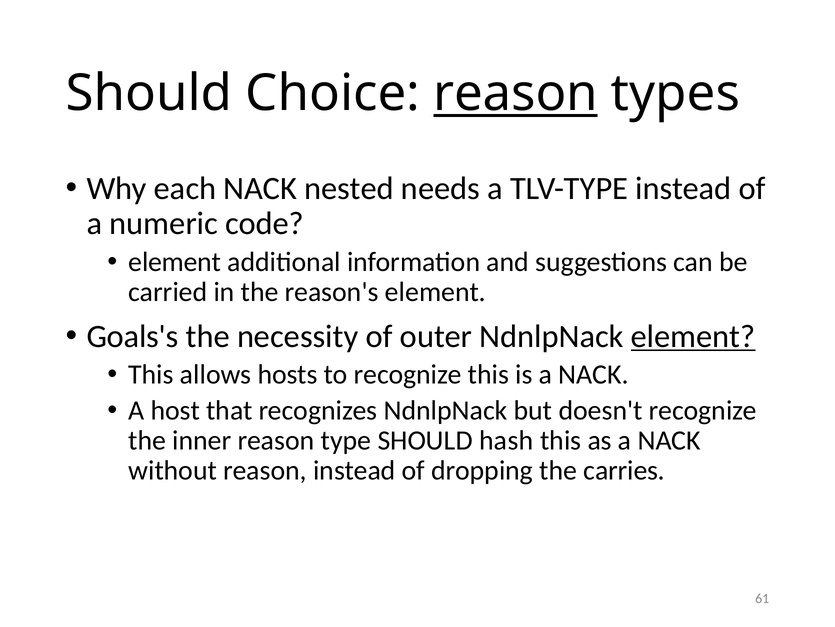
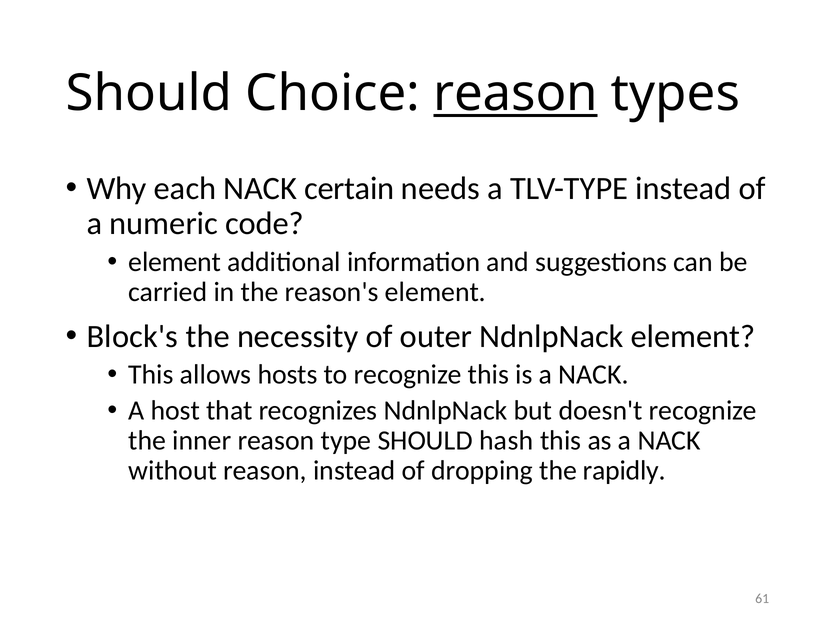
nested: nested -> certain (349, 188)
Goals's: Goals's -> Block's (132, 336)
element underline: present -> none (693, 336)
carries: carries -> rapidly (624, 470)
